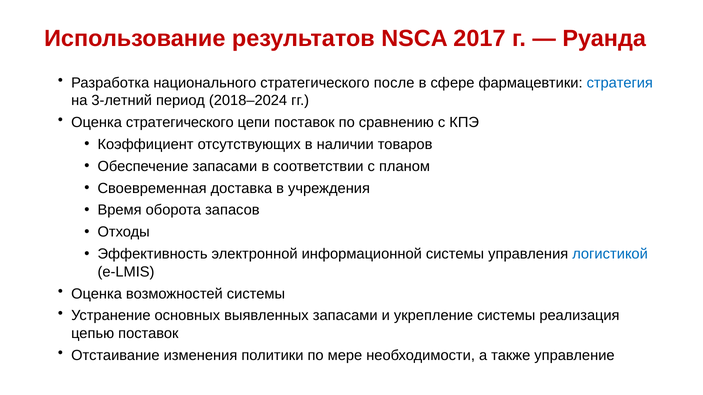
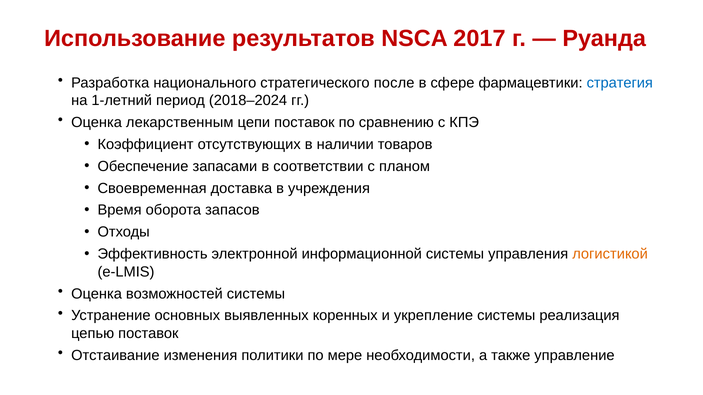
3-летний: 3-летний -> 1-летний (122, 100)
Оценка стратегического: стратегического -> лекарственным (180, 122)
логистикой colour: blue -> orange (610, 254)
выявленных запасами: запасами -> коренных (345, 316)
